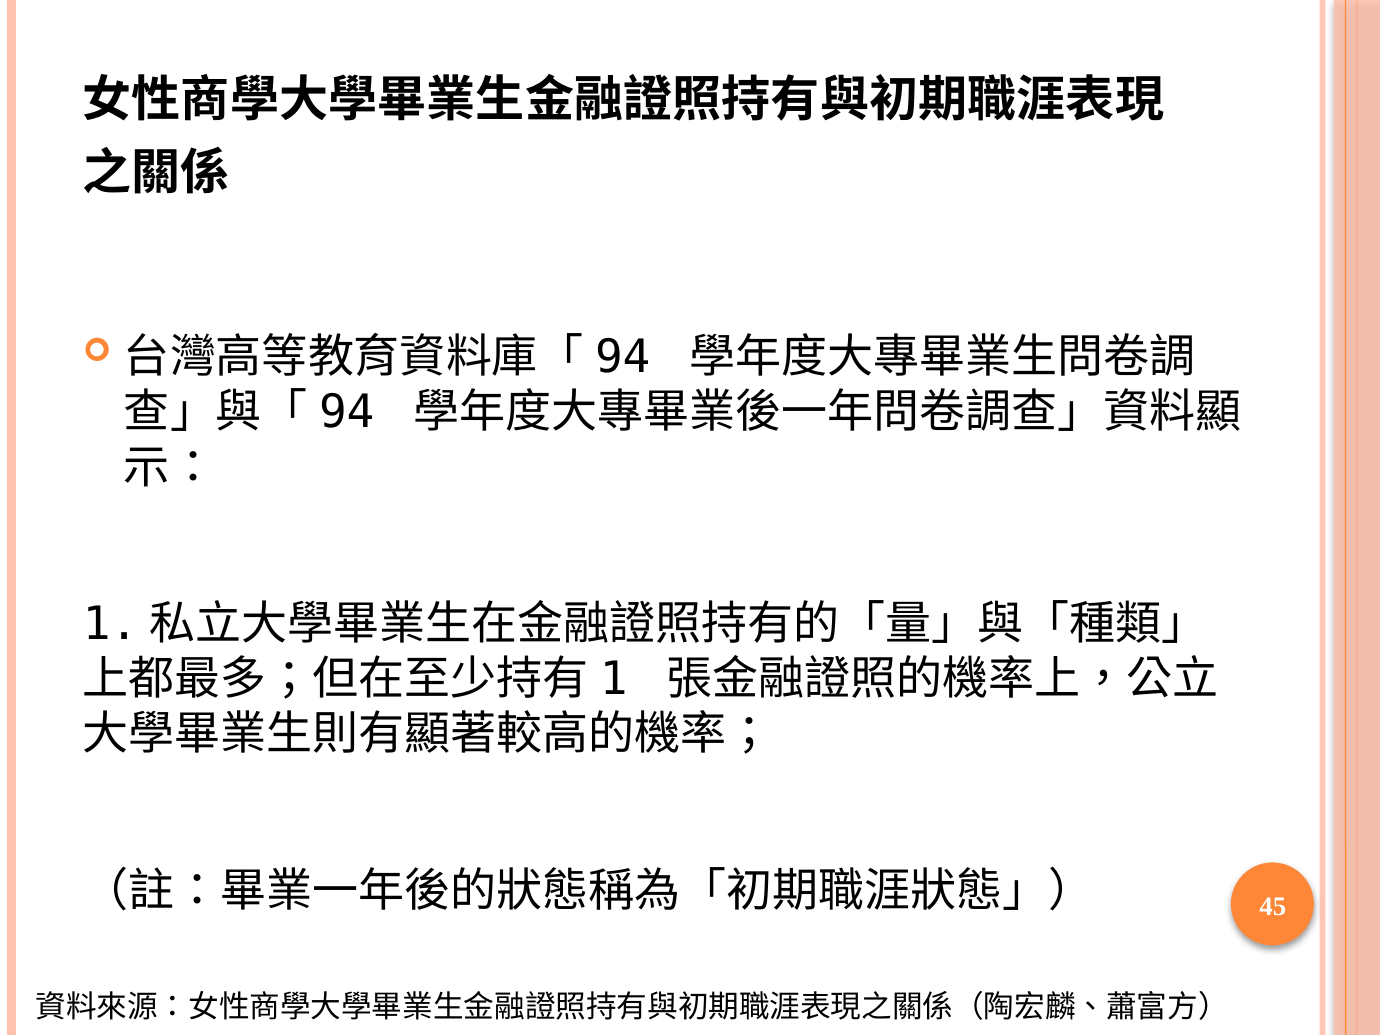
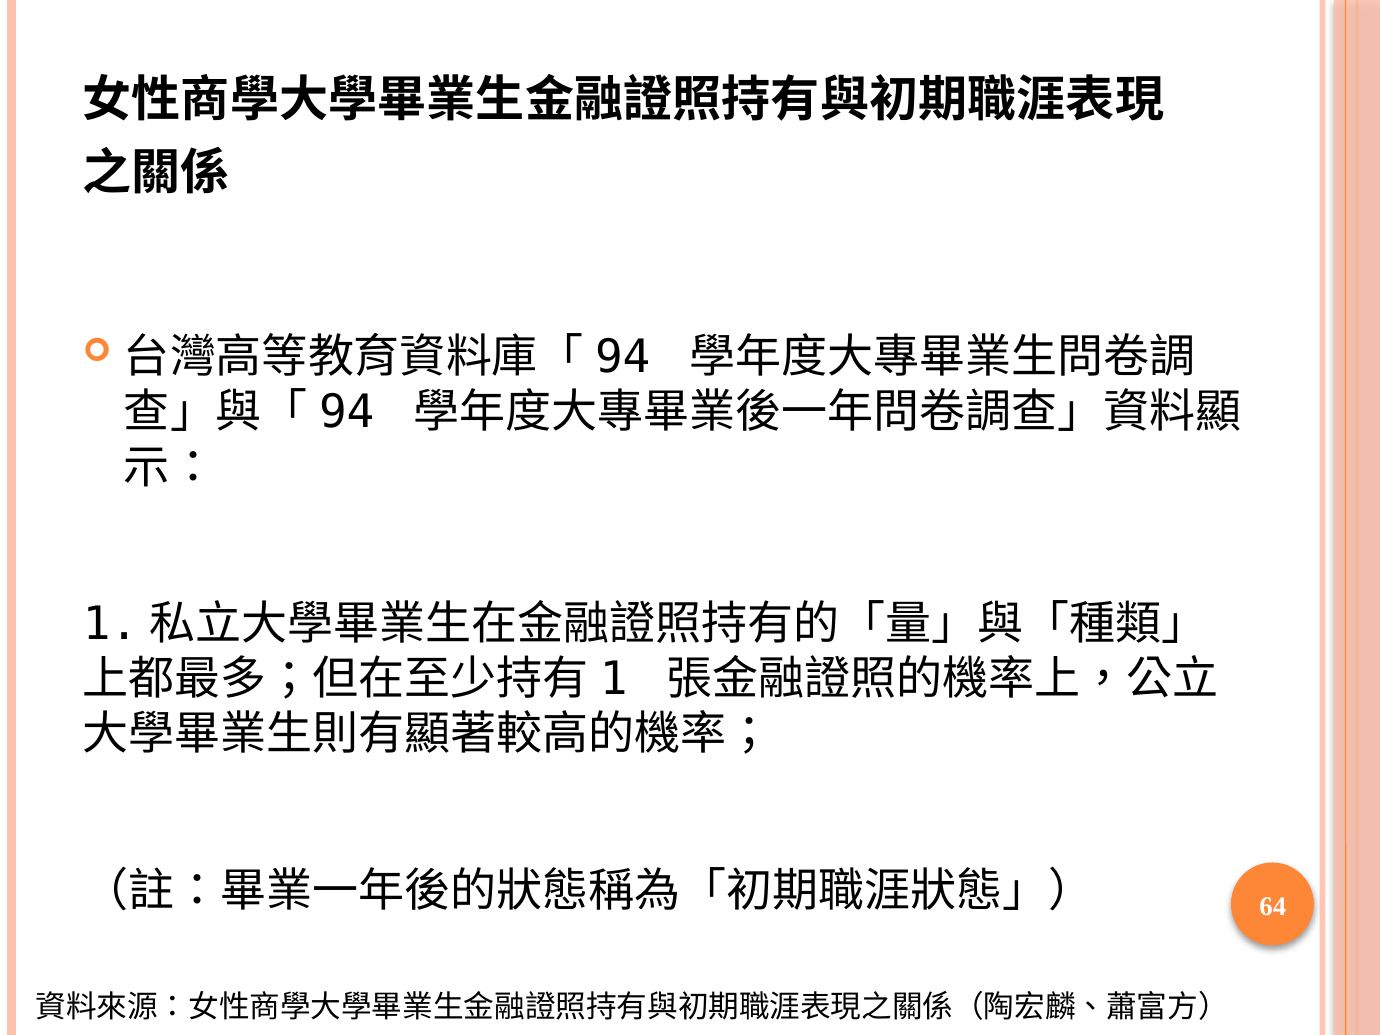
45: 45 -> 64 (1273, 907)
